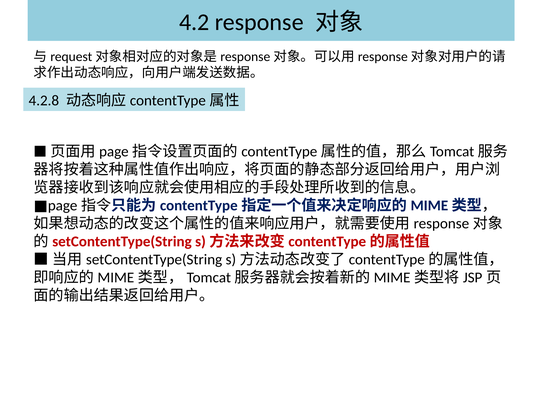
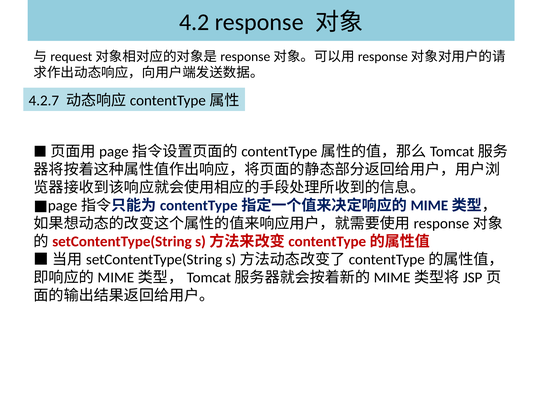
4.2.8: 4.2.8 -> 4.2.7 (44, 101)
